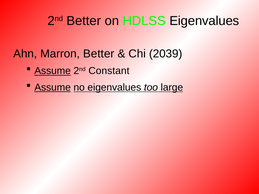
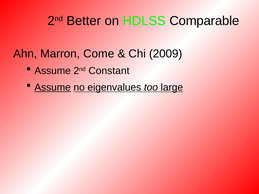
HDLSS Eigenvalues: Eigenvalues -> Comparable (204, 21)
Marron Better: Better -> Come (99, 54)
2039: 2039 -> 2009 (166, 54)
Assume underline: present -> none (53, 71)
